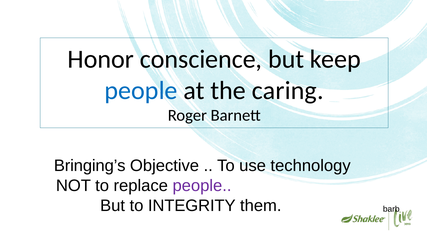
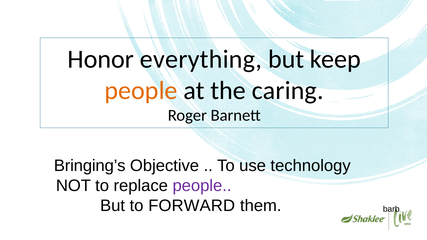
conscience: conscience -> everything (201, 59)
people colour: blue -> orange (141, 91)
INTEGRITY: INTEGRITY -> FORWARD (192, 206)
